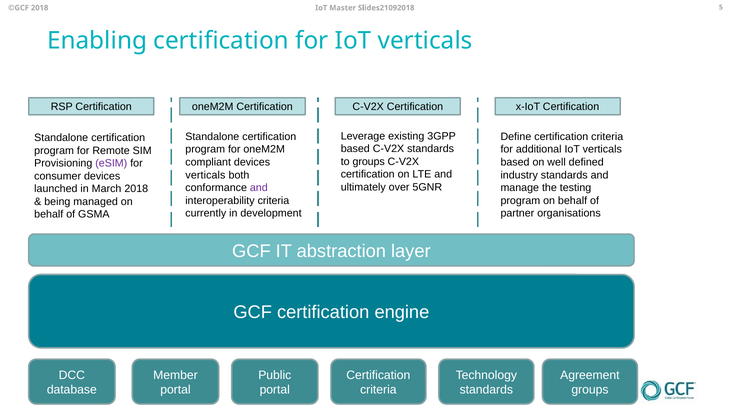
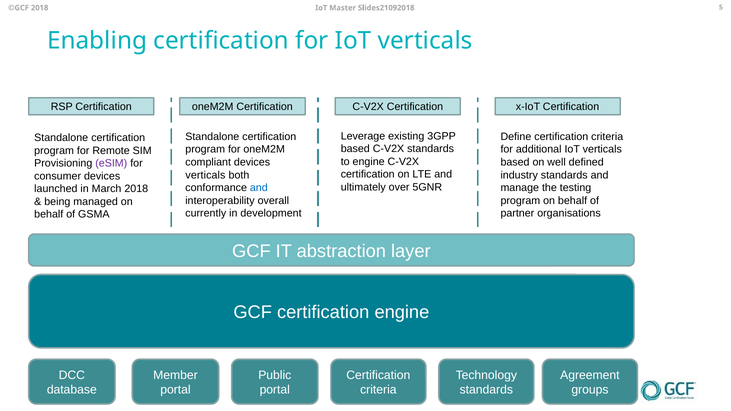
to groups: groups -> engine (369, 162)
and colour: purple -> blue (259, 188)
interoperability criteria: criteria -> overall (273, 201)
